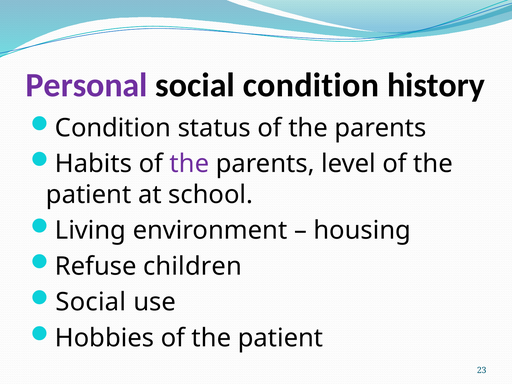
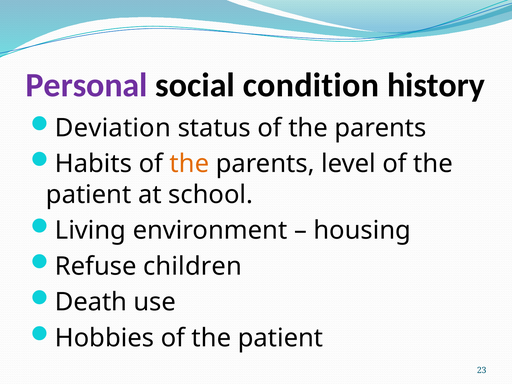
Condition: Condition -> Deviation (113, 128)
the colour: purple -> orange (189, 164)
Social: Social -> Death (91, 302)
